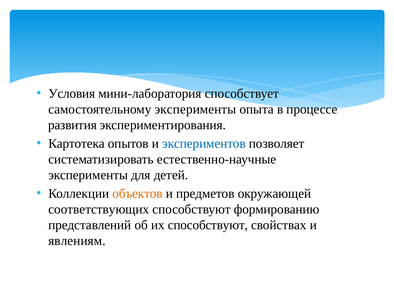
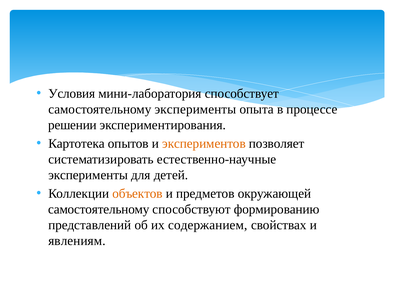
развития: развития -> решении (72, 125)
экспериментов colour: blue -> orange (204, 143)
соответствующих: соответствующих -> самостоятельному (99, 209)
их способствуют: способствуют -> содержанием (208, 225)
